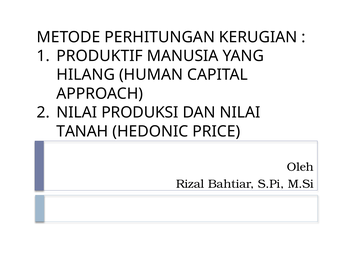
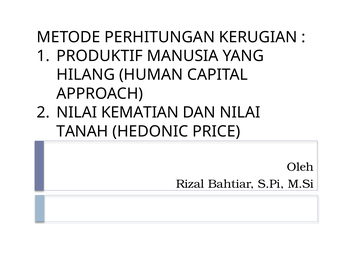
PRODUKSI: PRODUKSI -> KEMATIAN (140, 112)
